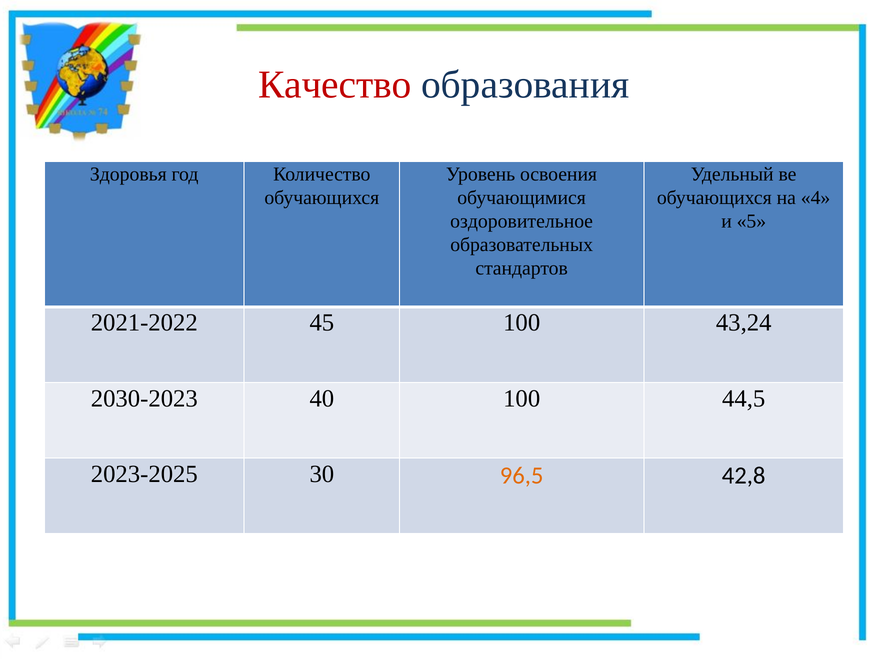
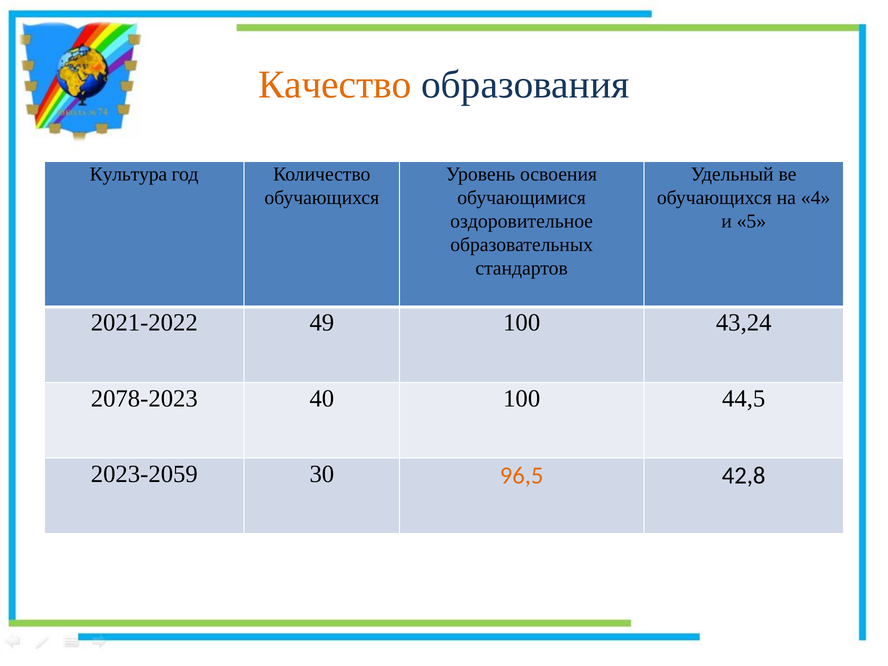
Качество colour: red -> orange (335, 85)
Здоровья: Здоровья -> Культура (128, 174)
45: 45 -> 49 (322, 323)
2030-2023: 2030-2023 -> 2078-2023 (144, 398)
2023-2025: 2023-2025 -> 2023-2059 (144, 474)
